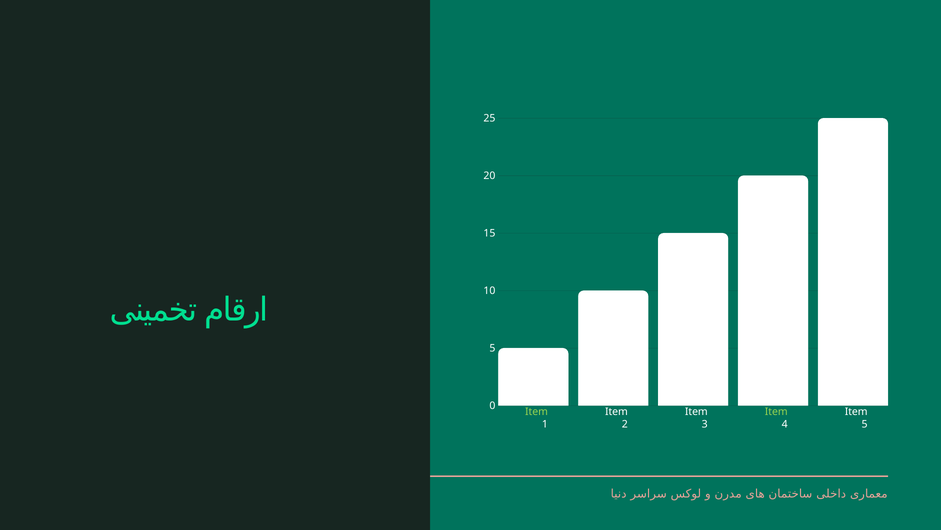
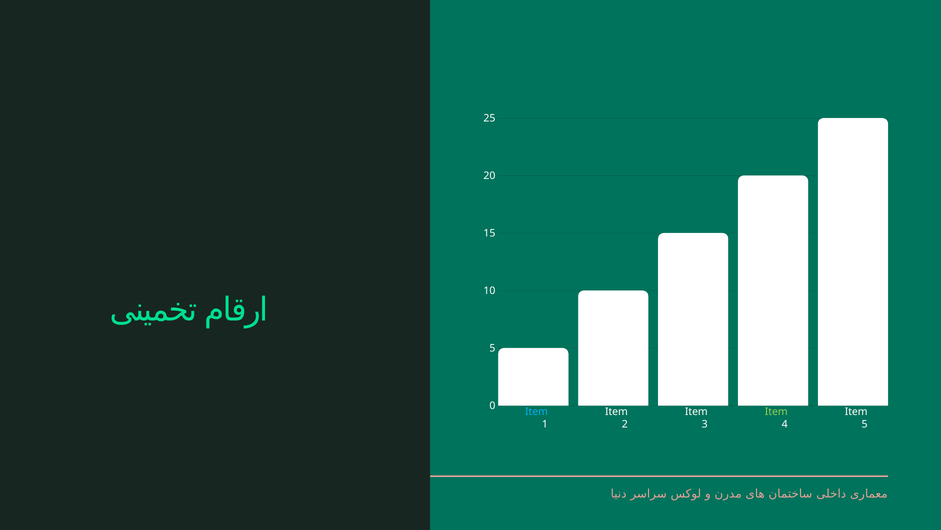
Item colour: light green -> light blue (537, 411)
